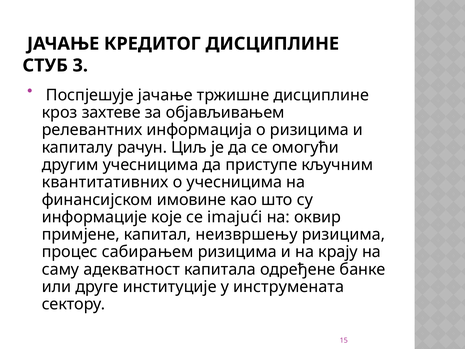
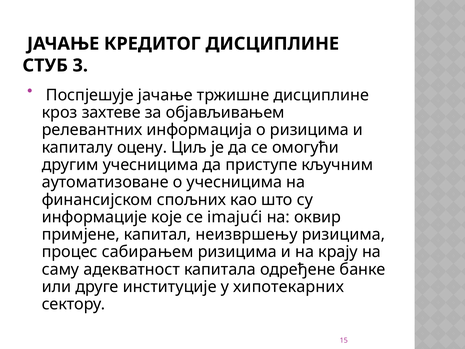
рачун: рачун -> оцену (142, 147)
квантитативних: квантитативних -> аутоматизоване (105, 182)
имовине: имовине -> спољних (191, 200)
инструмената: инструмената -> хипотекарних (289, 287)
